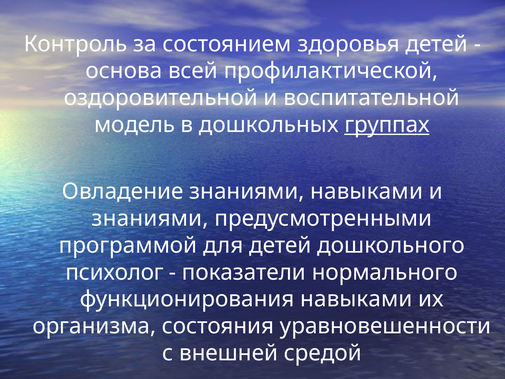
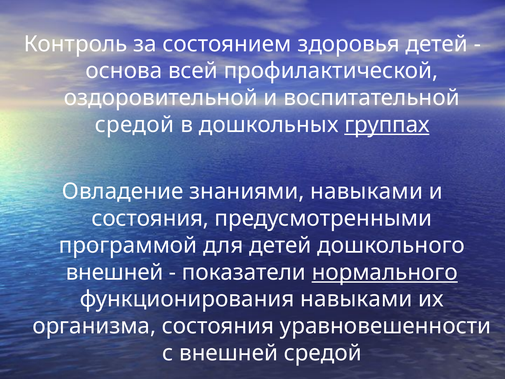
модель: модель -> средой (134, 125)
знаниями: знаниями -> состояния (150, 218)
психолог: психолог -> внешней (115, 272)
нормального underline: none -> present (385, 272)
